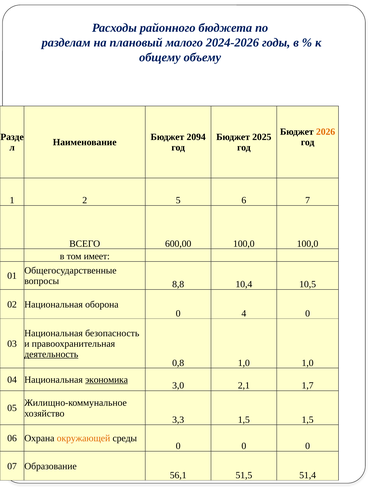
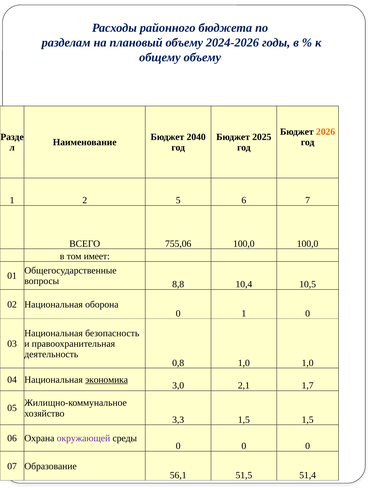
плановый малого: малого -> объему (184, 43)
2094: 2094 -> 2040 (196, 137)
600,00: 600,00 -> 755,06 (178, 244)
0 4: 4 -> 1 (244, 314)
деятельность underline: present -> none (51, 355)
окружающей colour: orange -> purple (83, 439)
